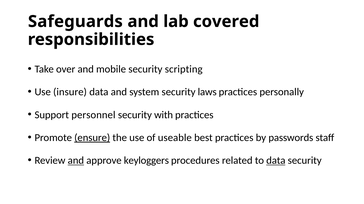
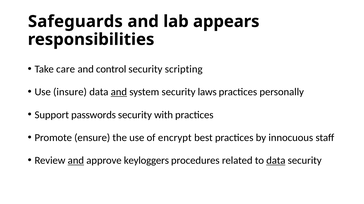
covered: covered -> appears (226, 22)
over: over -> care (66, 69)
mobile: mobile -> control (111, 69)
and underline: none -> present (119, 92)
personnel: personnel -> passwords (94, 115)
ensure underline: present -> none (92, 138)
useable: useable -> encrypt (175, 138)
passwords: passwords -> innocuous (291, 138)
